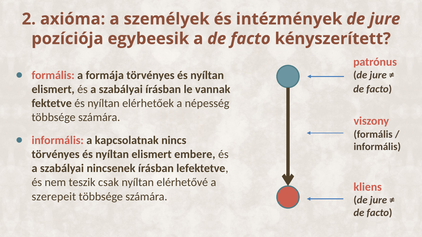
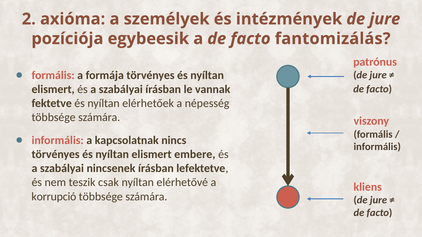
kényszerített: kényszerített -> fantomizálás (333, 39)
szerepeit: szerepeit -> korrupció (54, 197)
